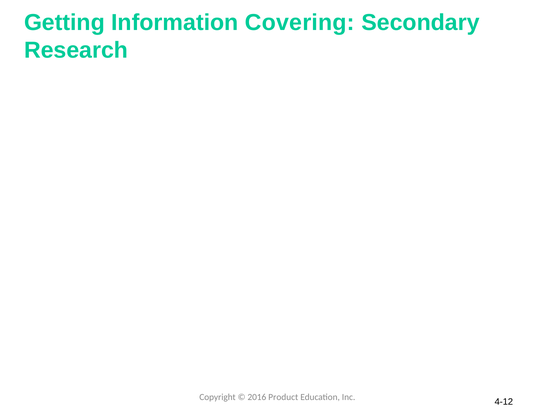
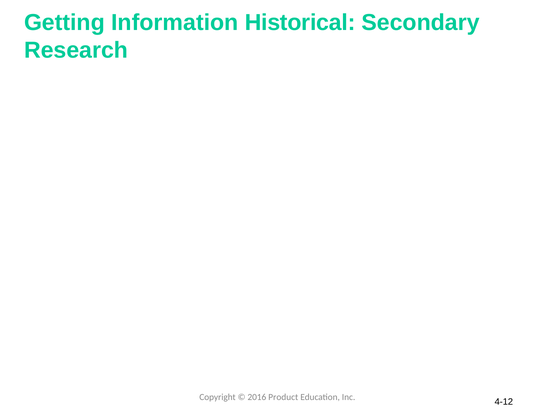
Covering: Covering -> Historical (300, 22)
